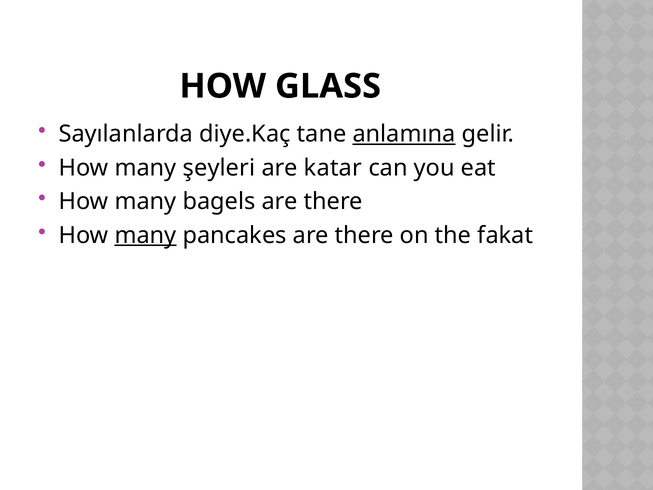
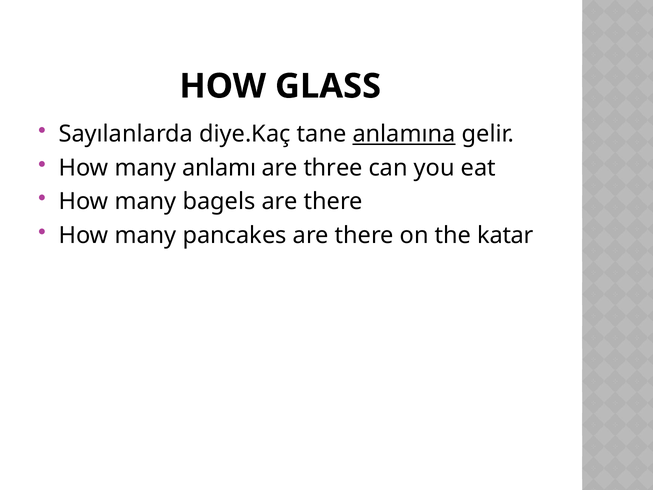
şeyleri: şeyleri -> anlamı (219, 168)
katar: katar -> three (333, 168)
many underline: present -> none (146, 235)
fakat: fakat -> katar (505, 235)
